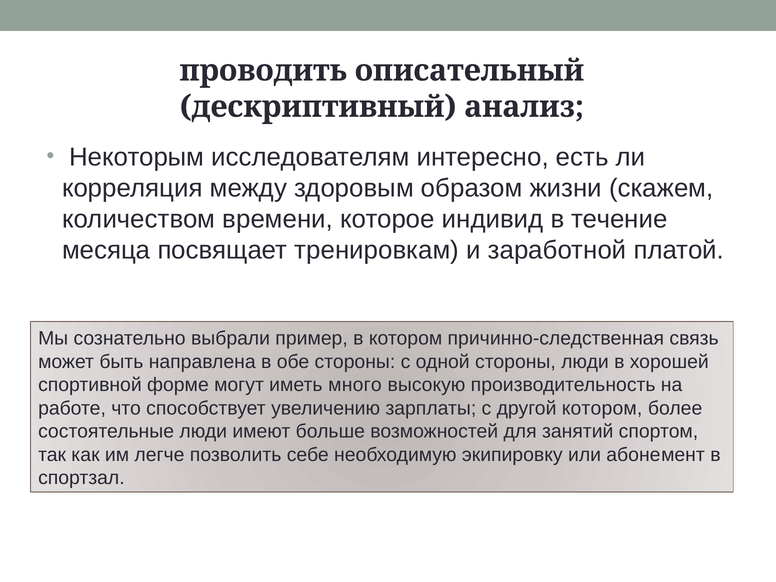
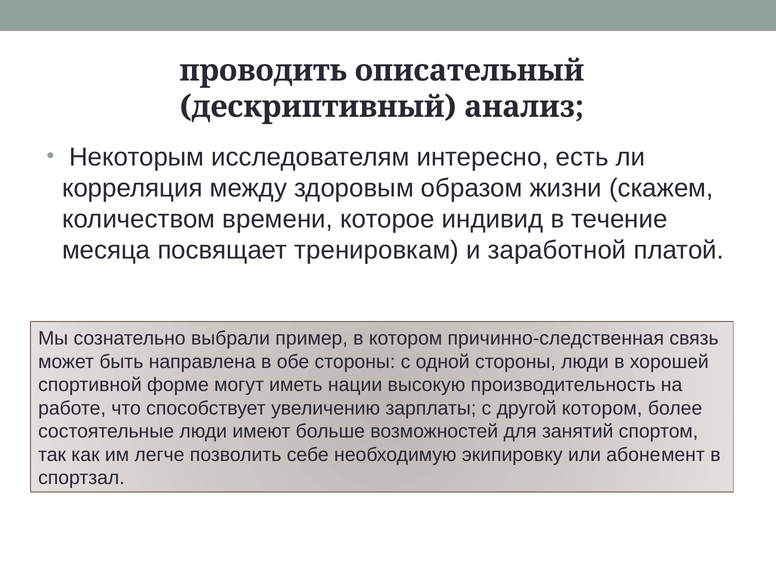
много: много -> нации (355, 385)
